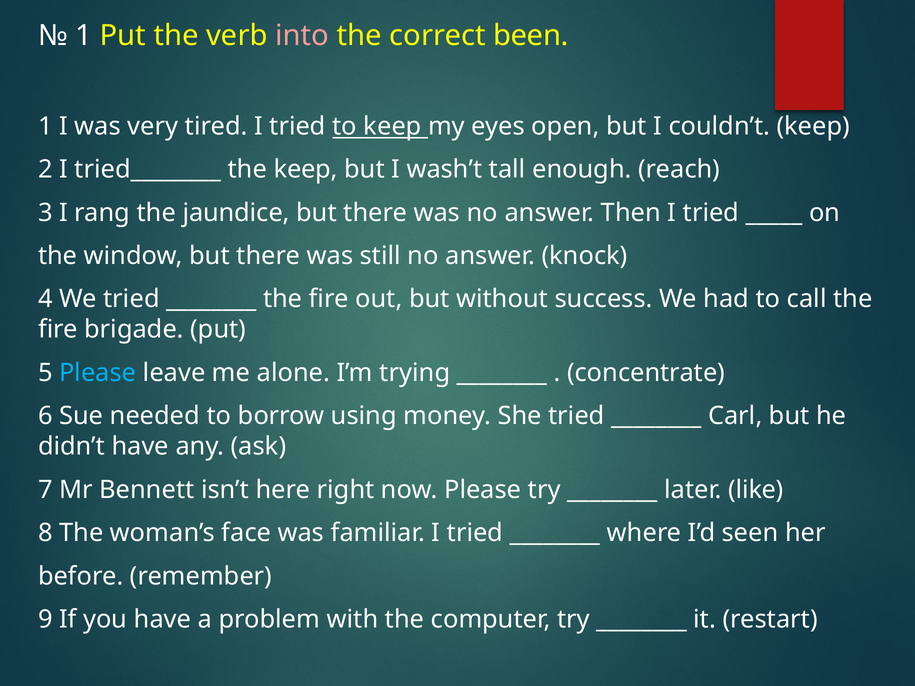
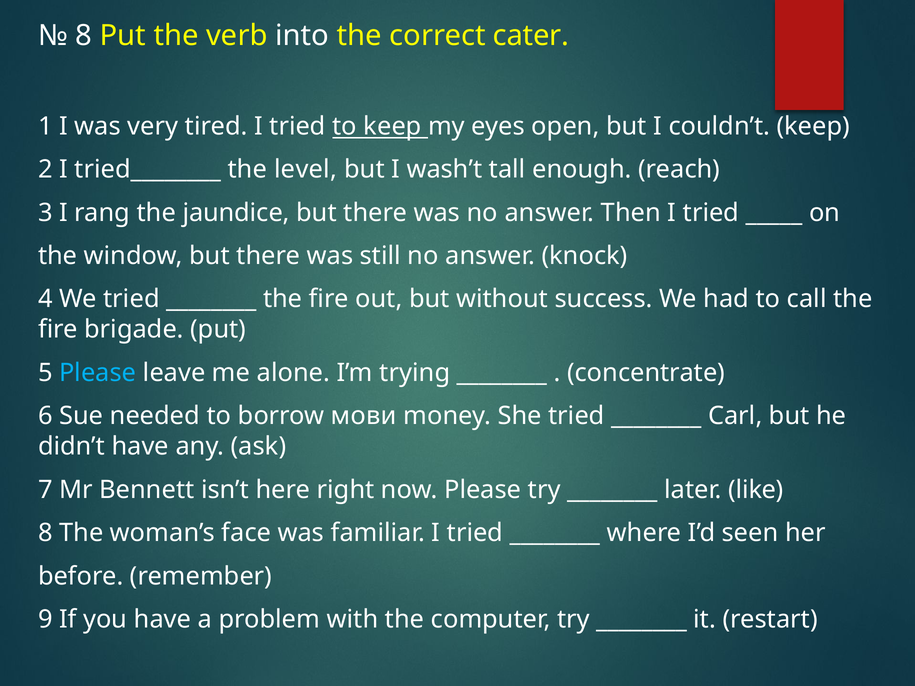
1: 1 -> 8 (84, 36)
into colour: pink -> white (302, 36)
been: been -> cater (531, 36)
the keep: keep -> level (305, 170)
using: using -> мови (364, 416)
